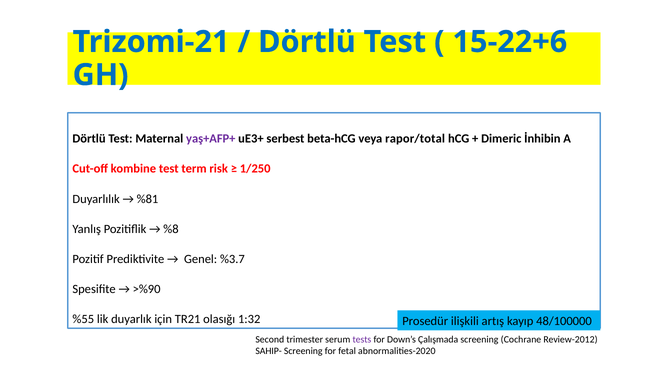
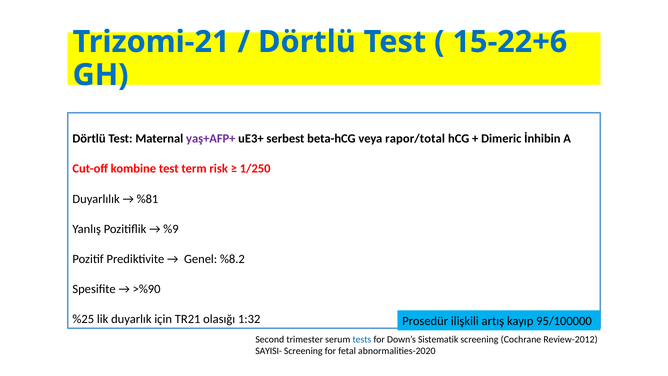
%8: %8 -> %9 (171, 229)
%3.7: %3.7 -> %8.2 (232, 259)
%55: %55 -> %25 (83, 319)
48/100000: 48/100000 -> 95/100000 (564, 321)
tests colour: purple -> blue (362, 339)
Çalışmada: Çalışmada -> Sistematik (438, 339)
SAHIP-: SAHIP- -> SAYISI- (269, 351)
